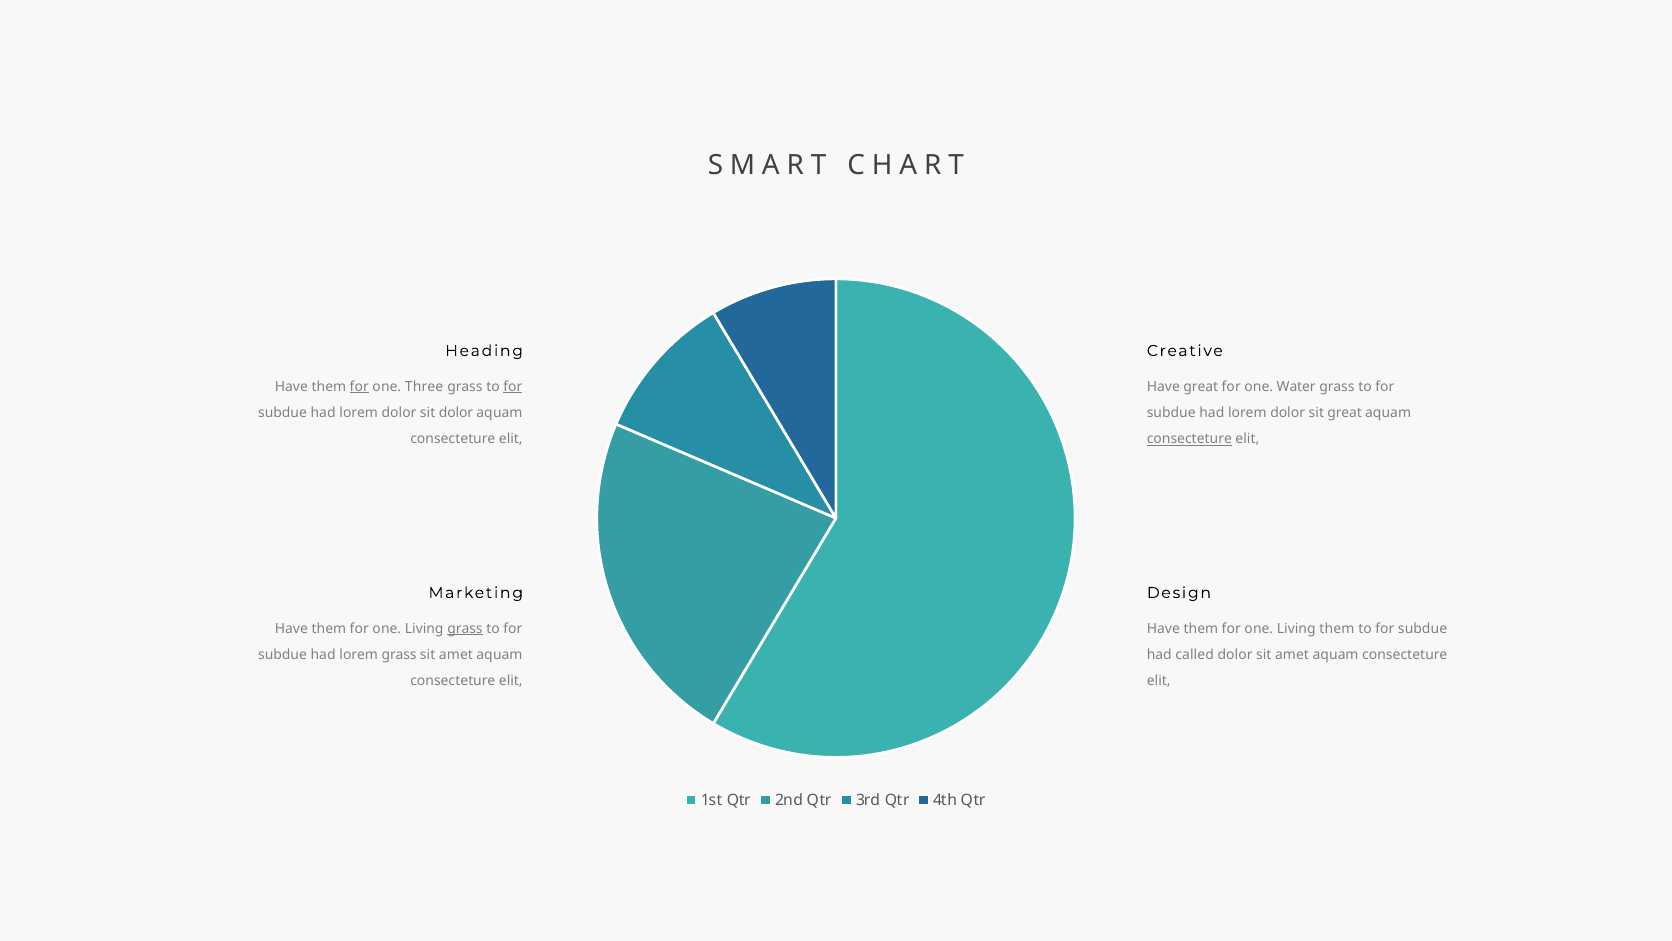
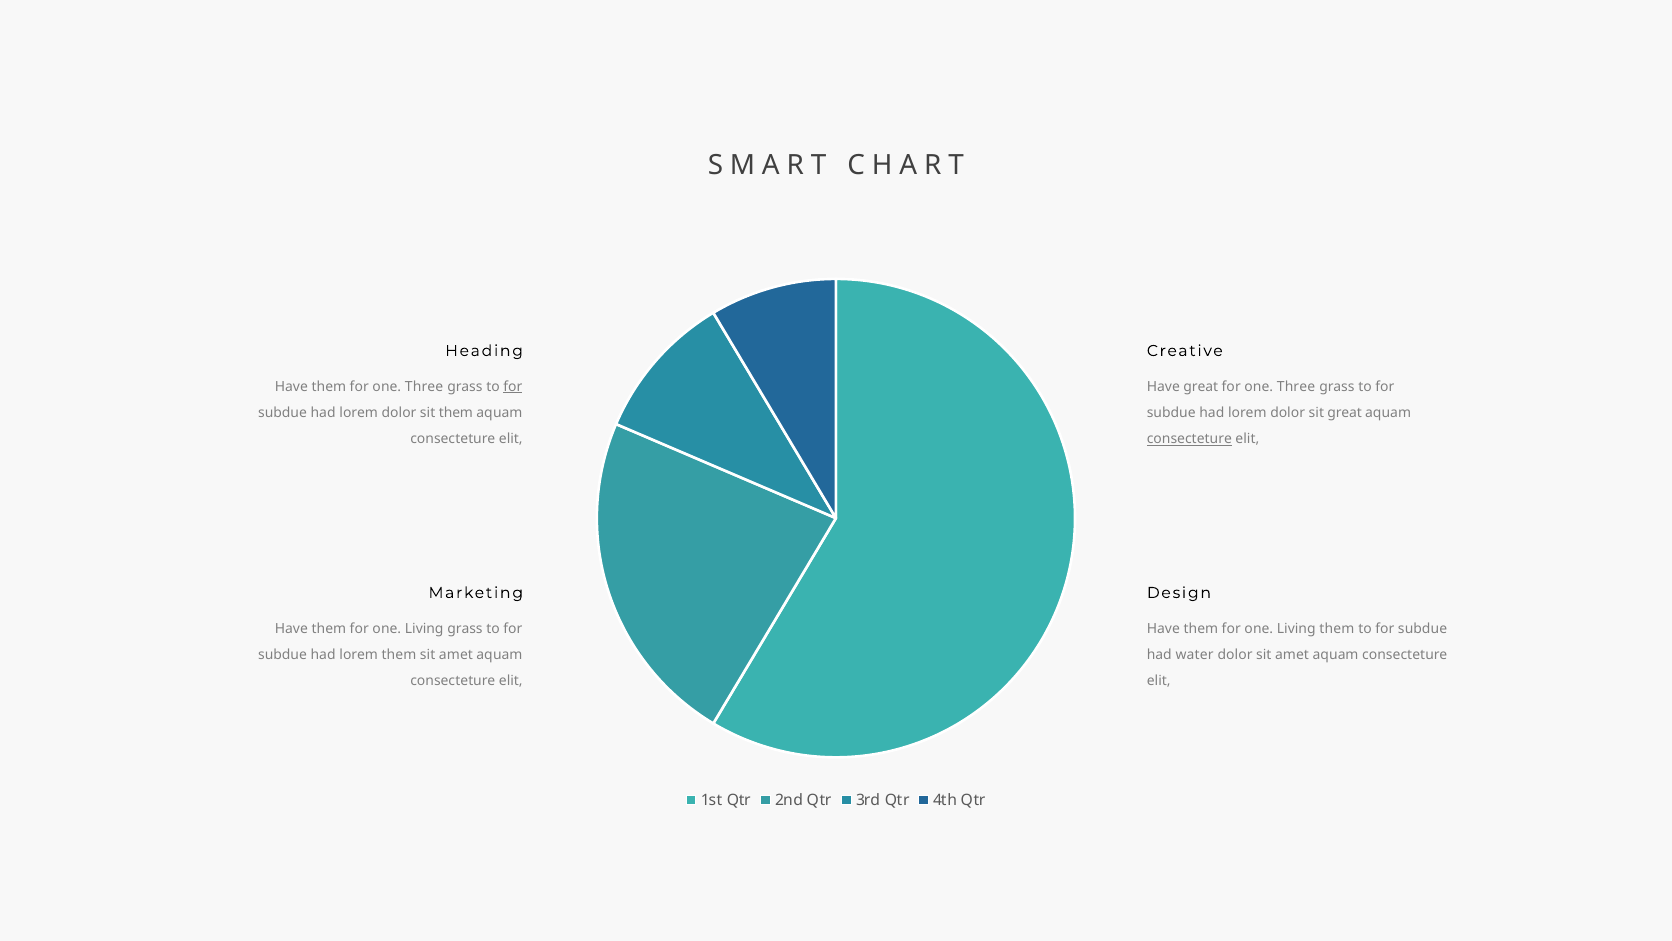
for underline: present -> none (359, 387)
Water: Water -> Three (1296, 387)
sit dolor: dolor -> them (456, 413)
grass underline: present -> none (465, 629)
lorem grass: grass -> them (399, 655)
called: called -> water (1195, 655)
